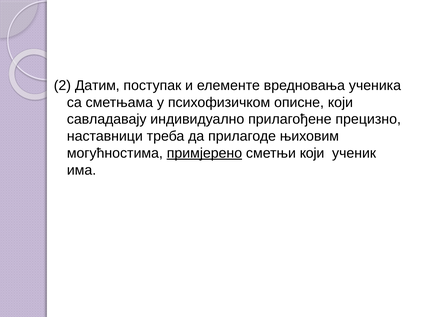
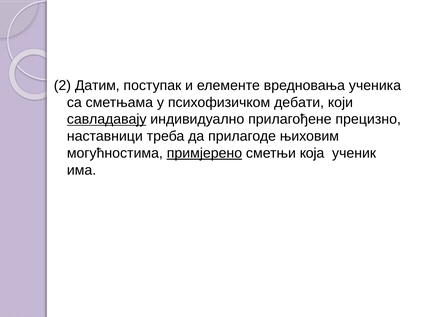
описне: описне -> дебати (299, 102)
савладавају underline: none -> present (107, 119)
сметњи који: који -> која (312, 153)
